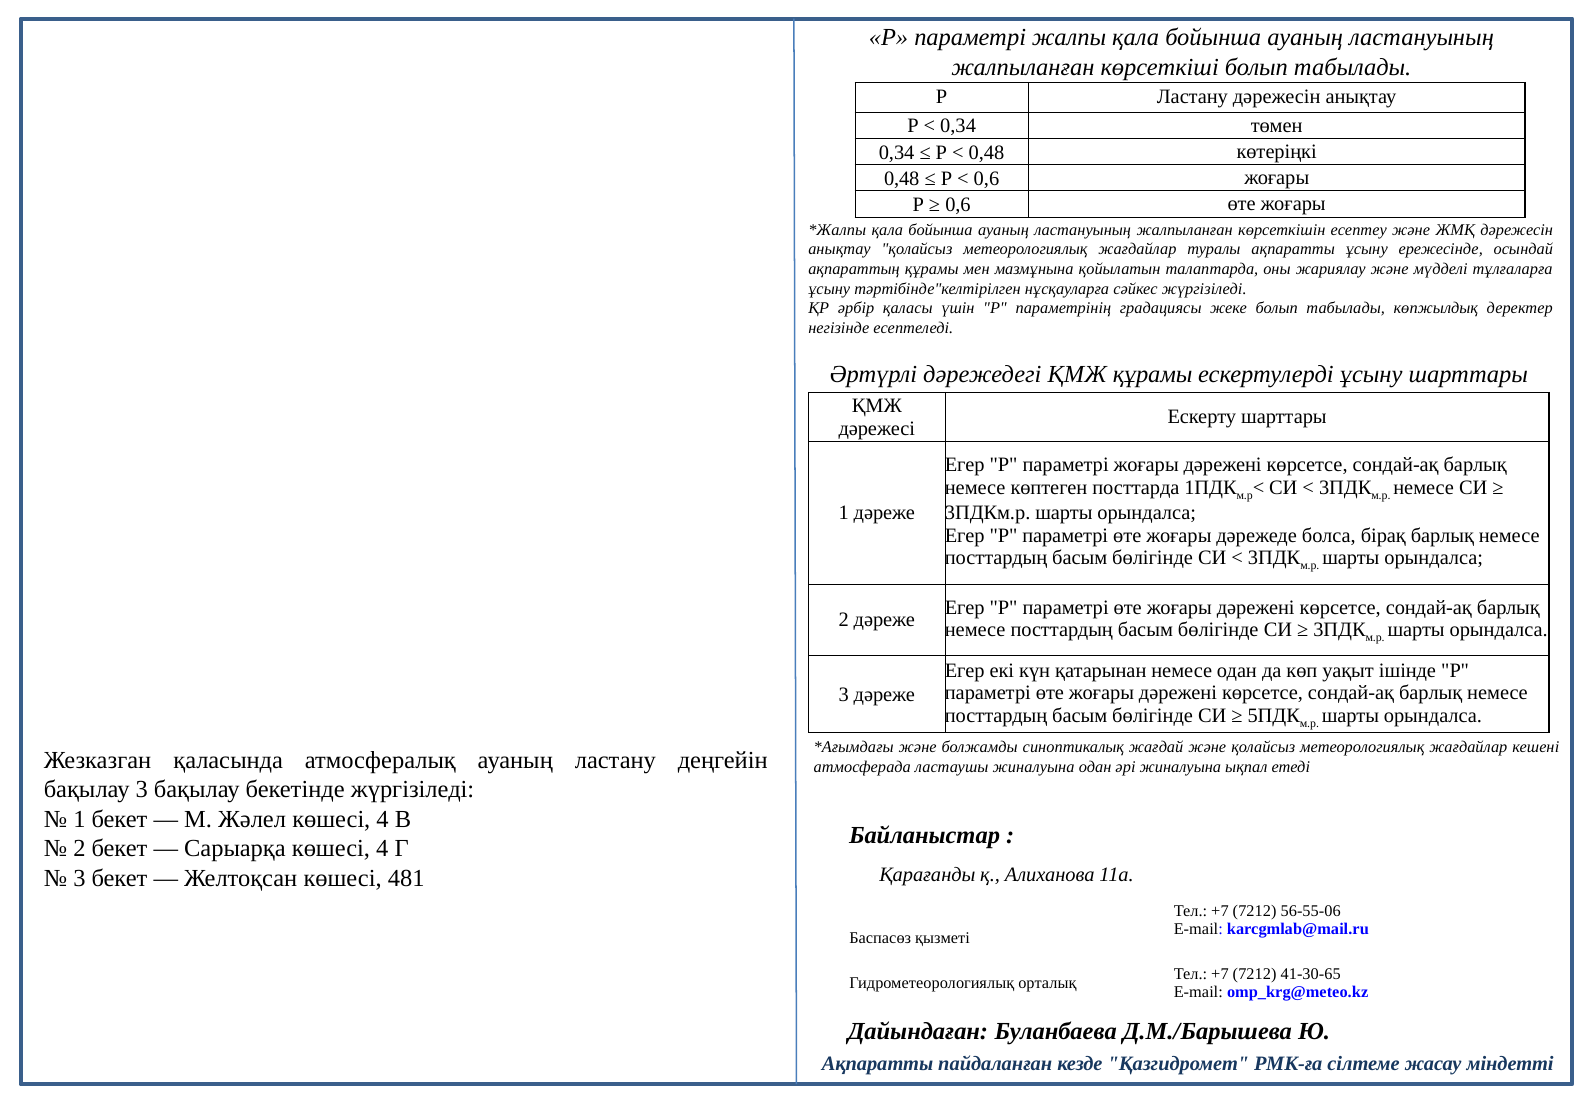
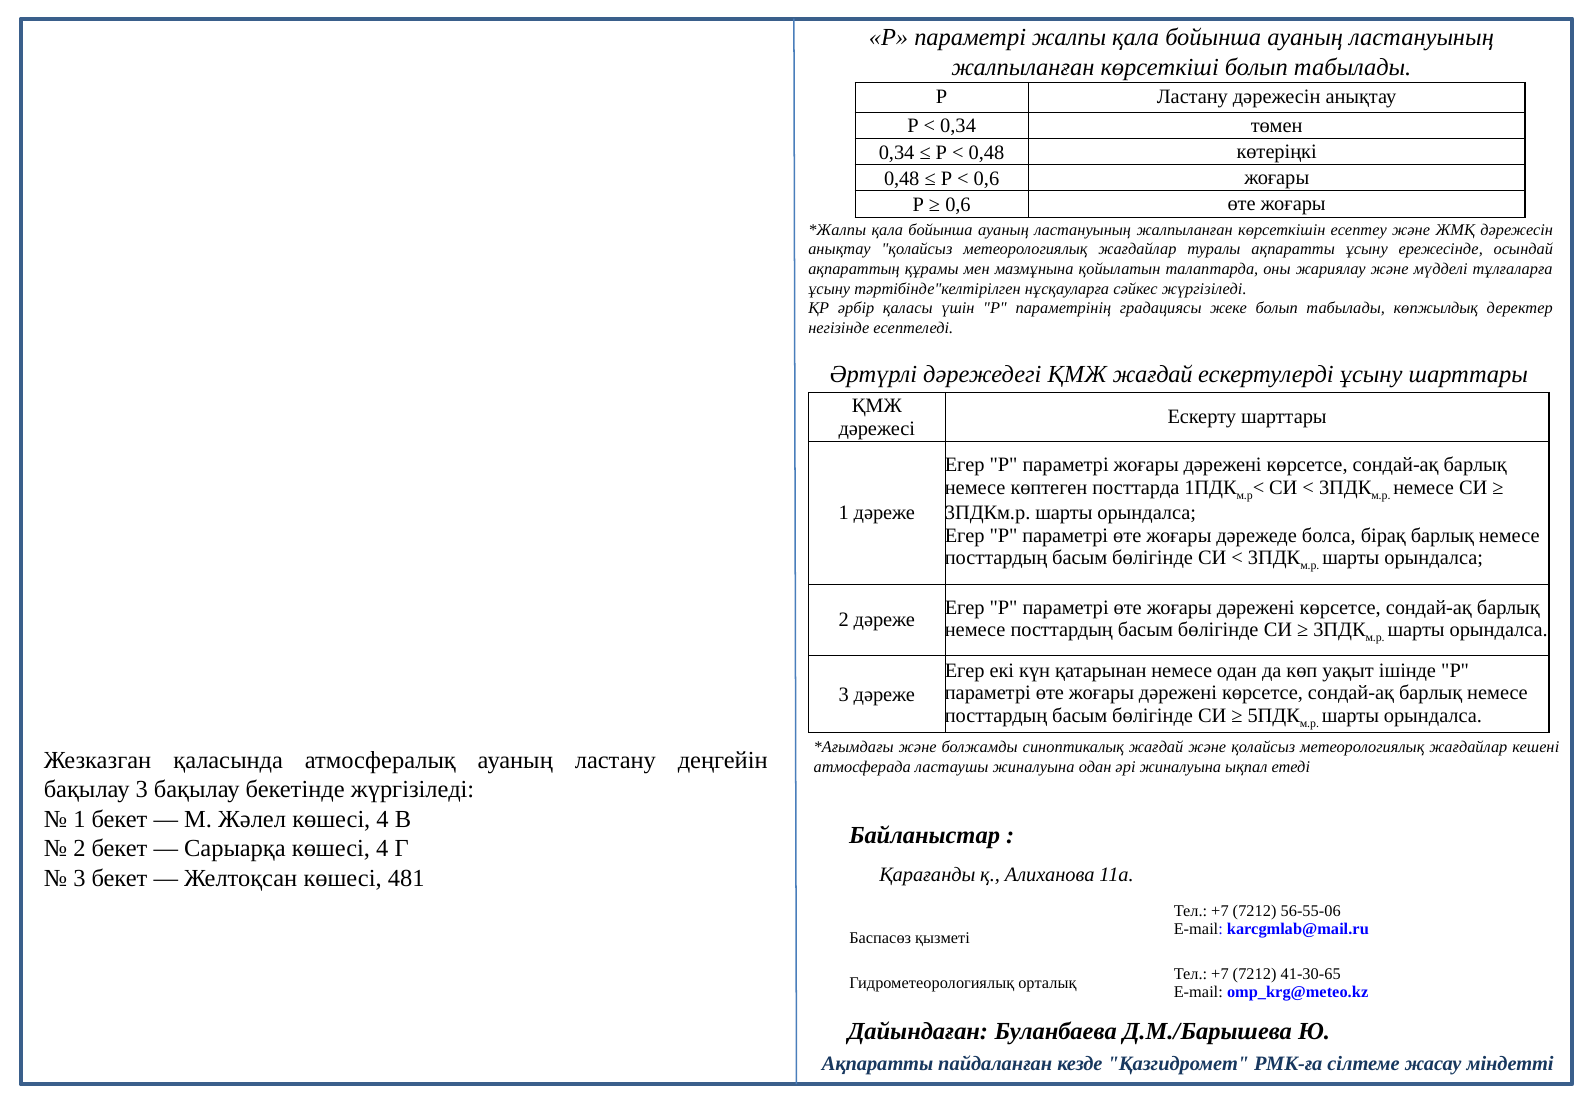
ҚМЖ құрамы: құрамы -> жағдай (1153, 374)
